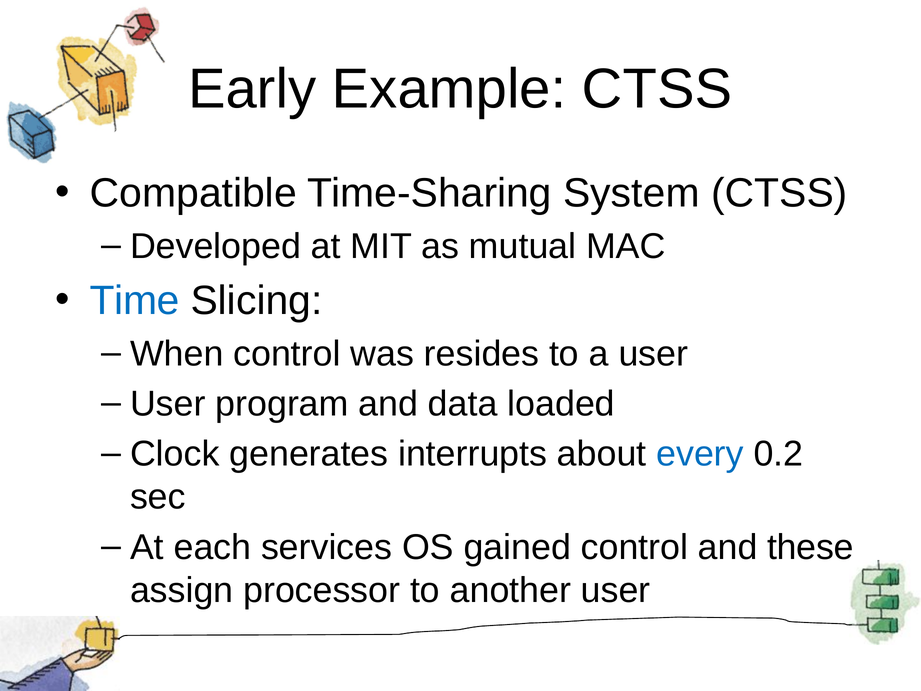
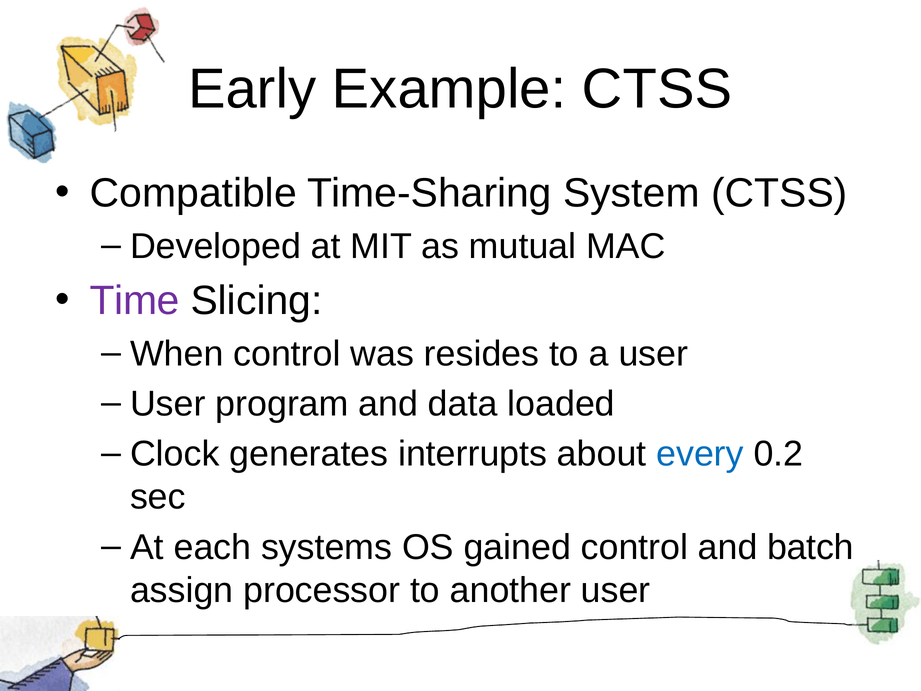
Time colour: blue -> purple (135, 301)
services: services -> systems (327, 547)
these: these -> batch (810, 547)
